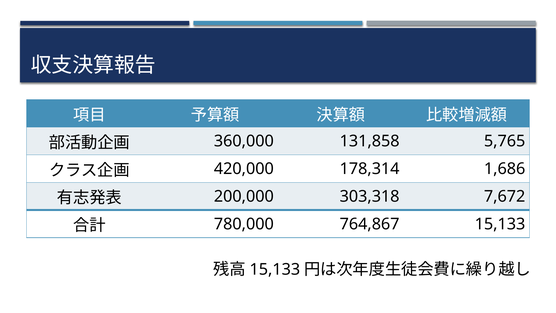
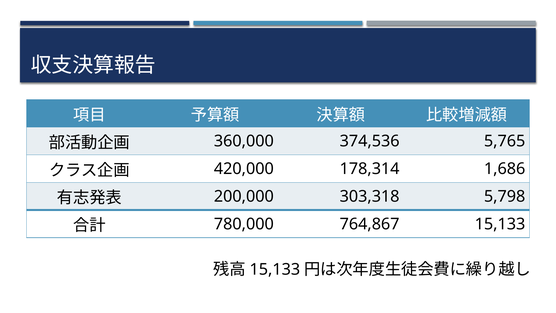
131,858: 131,858 -> 374,536 (370, 141)
7,672: 7,672 -> 5,798 (505, 196)
